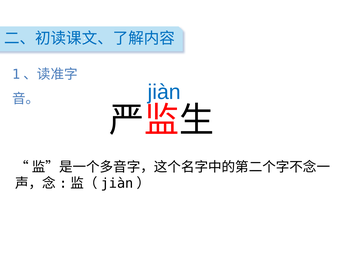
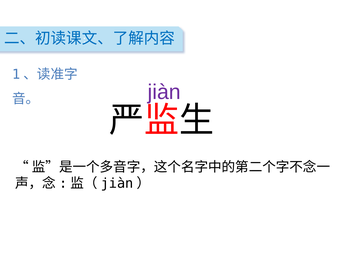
jiàn colour: blue -> purple (164, 92)
